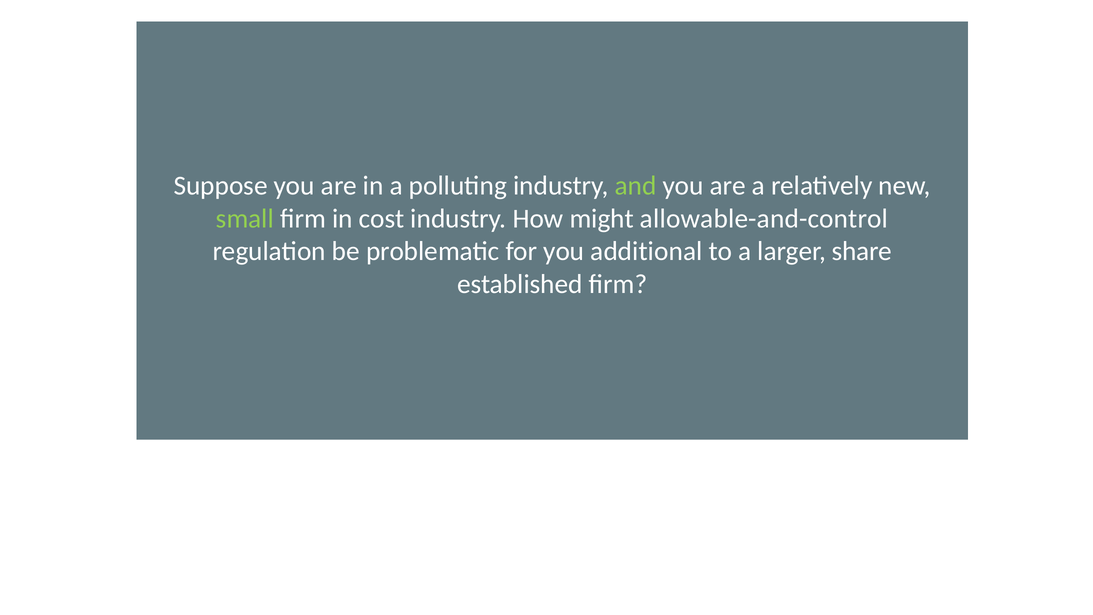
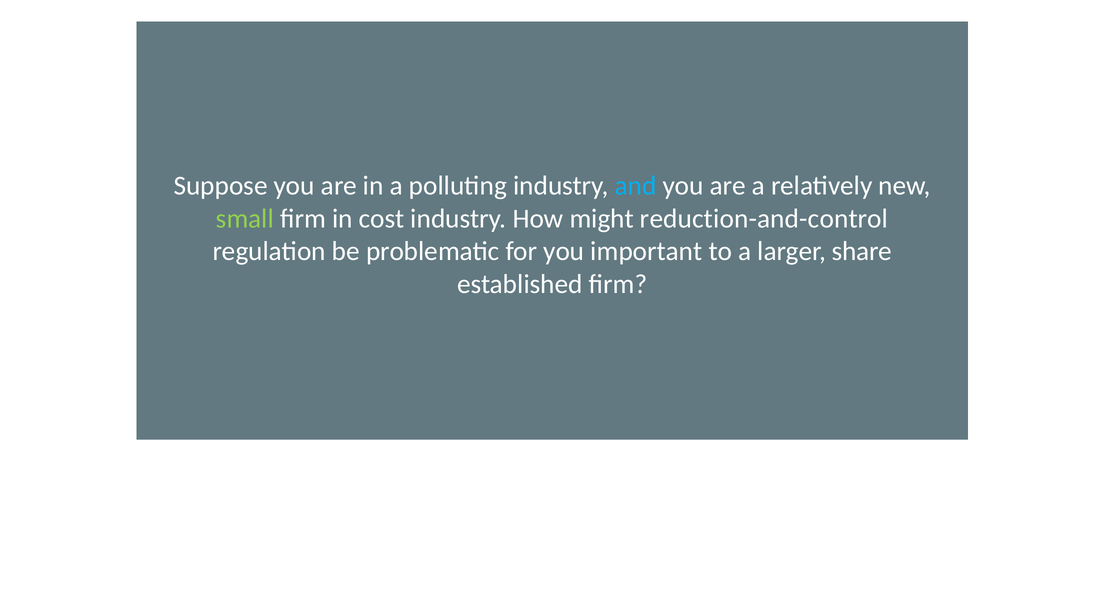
and colour: light green -> light blue (636, 186)
allowable-and-control: allowable-and-control -> reduction-and-control (764, 218)
additional: additional -> important (646, 251)
